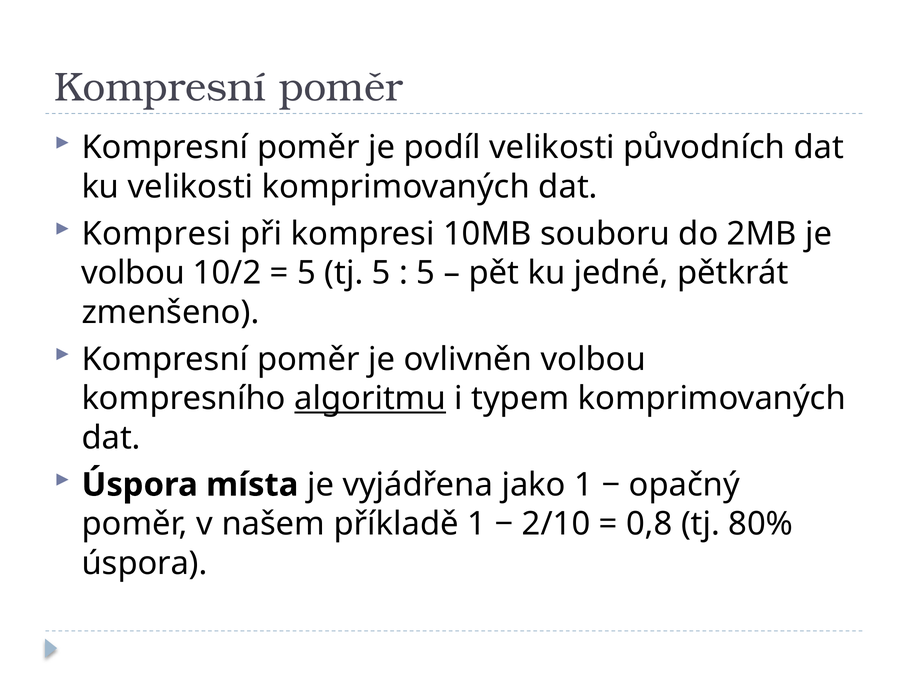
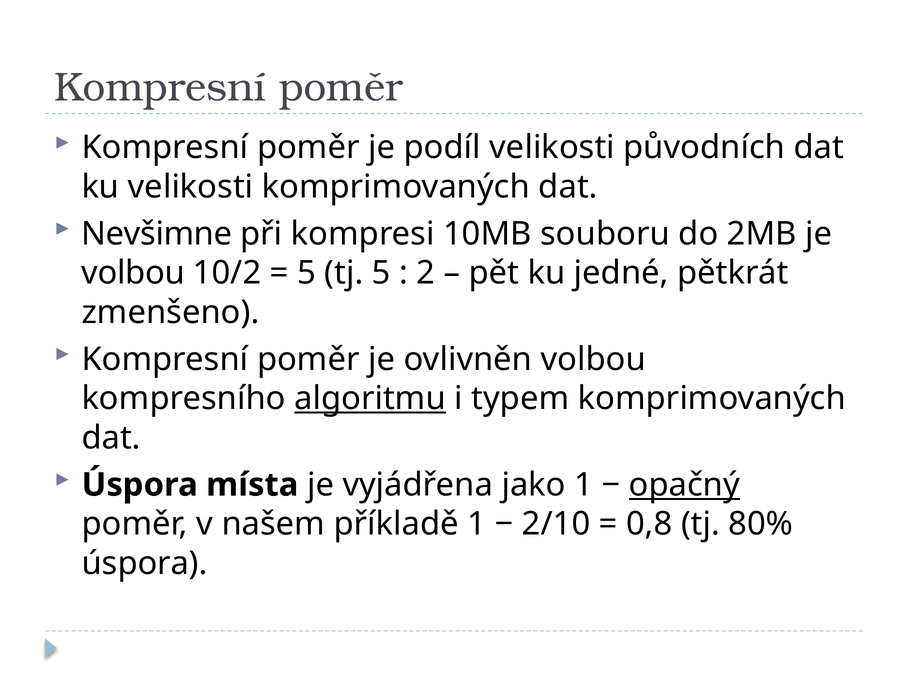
Kompresi: Kompresi -> Nevšimne (157, 234)
5: 5 -> 2 (426, 273)
opačný underline: none -> present (684, 485)
